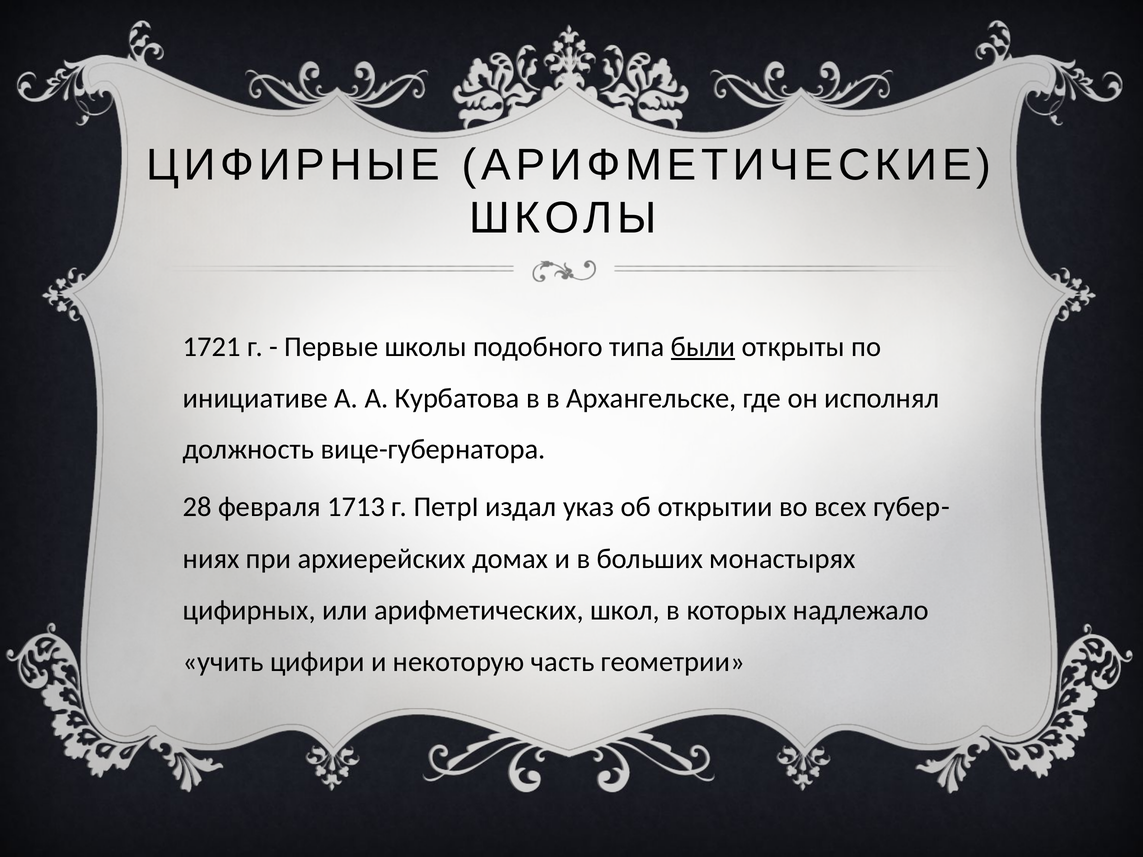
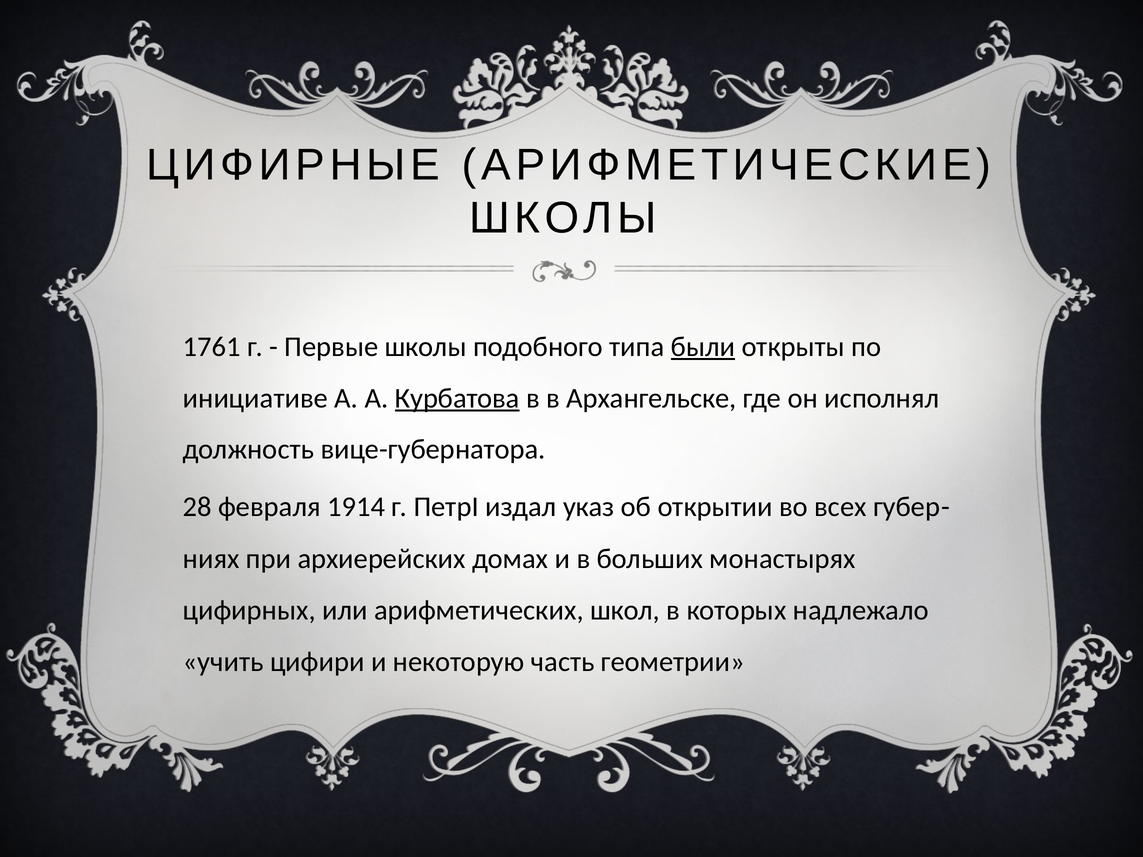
1721: 1721 -> 1761 (212, 347)
Курбатова underline: none -> present (457, 398)
1713: 1713 -> 1914 (356, 507)
